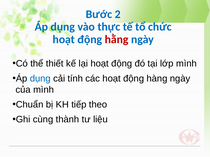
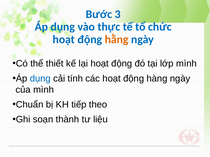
2: 2 -> 3 (118, 14)
hằng colour: red -> orange (117, 39)
cùng: cùng -> soạn (43, 120)
